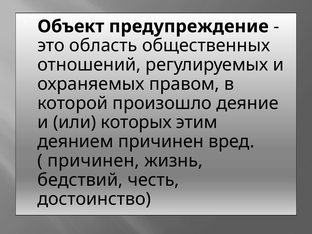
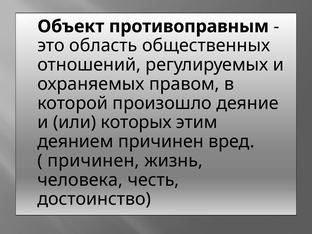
предупреждение: предупреждение -> противоправным (189, 26)
бедствий: бедствий -> человека (80, 180)
